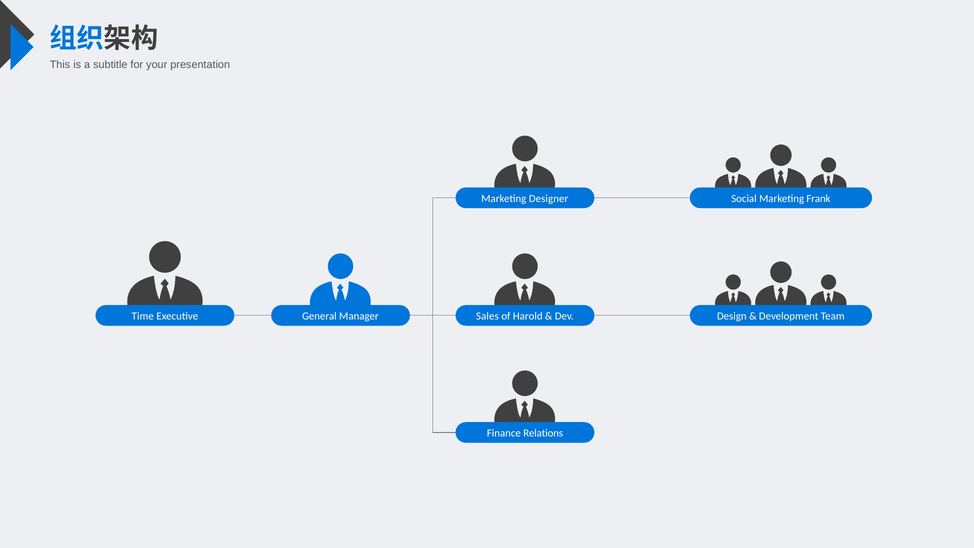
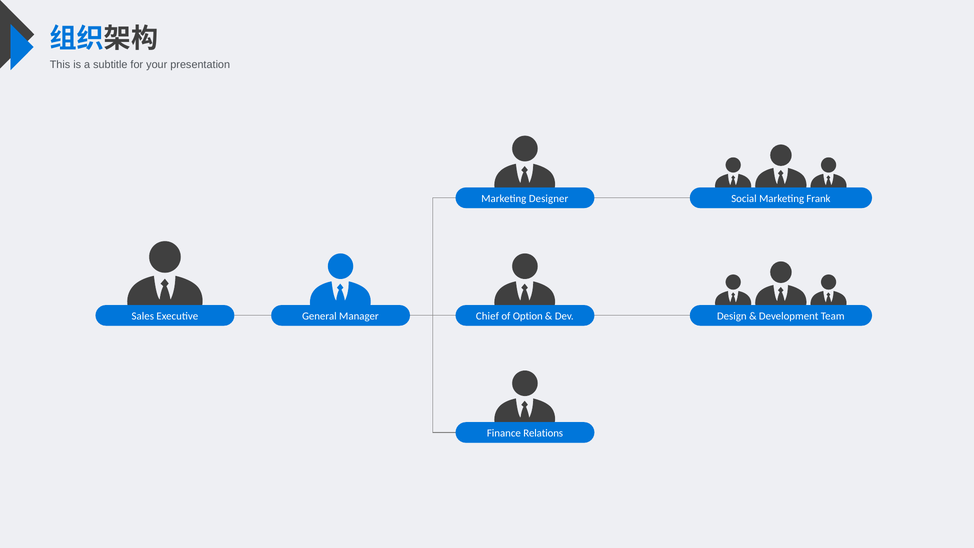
Time: Time -> Sales (143, 316)
Sales: Sales -> Chief (487, 316)
Harold: Harold -> Option (528, 316)
